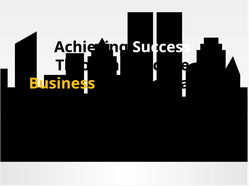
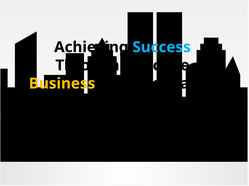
Success colour: white -> light blue (162, 47)
